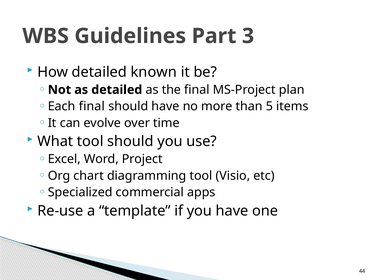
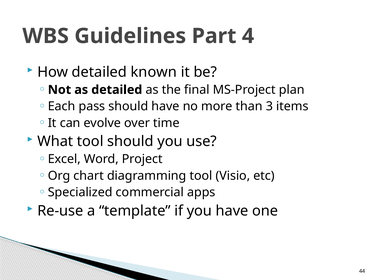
3: 3 -> 4 (248, 36)
Each final: final -> pass (92, 107)
5: 5 -> 3 (269, 107)
